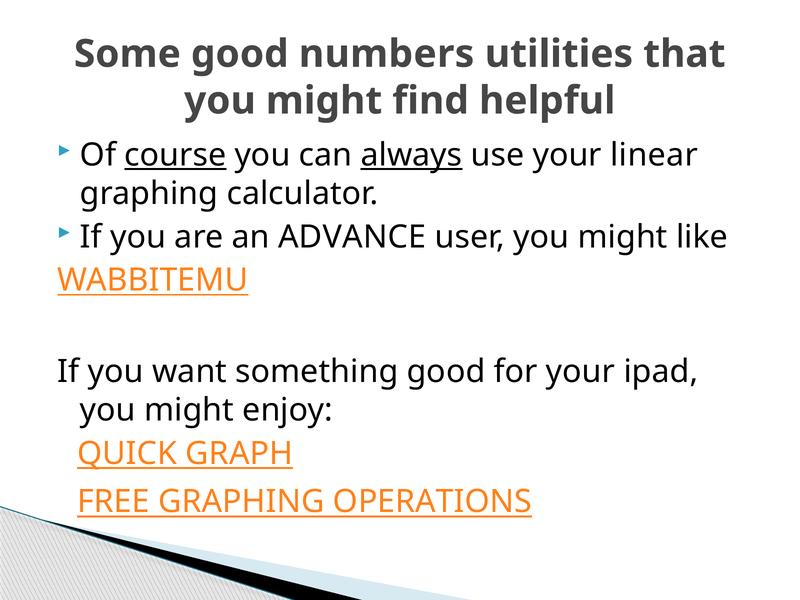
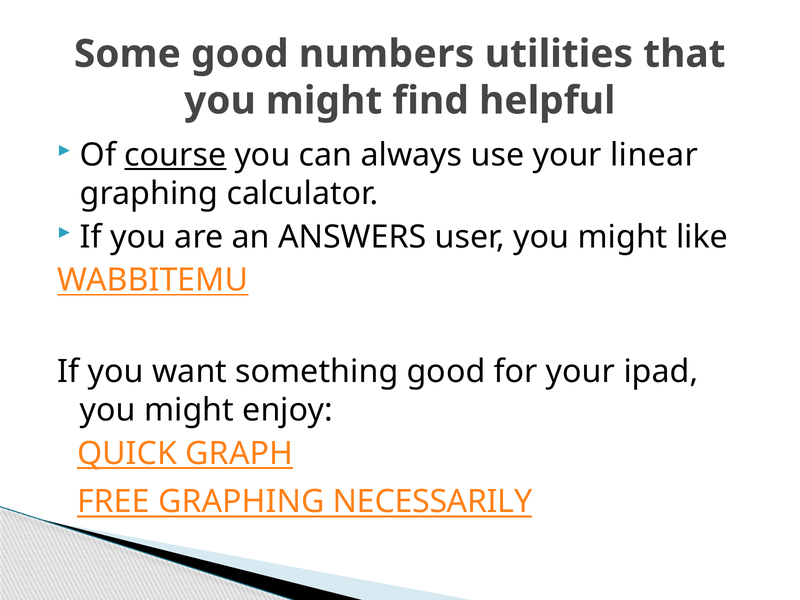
always underline: present -> none (412, 155)
ADVANCE: ADVANCE -> ANSWERS (352, 237)
OPERATIONS: OPERATIONS -> NECESSARILY (433, 502)
